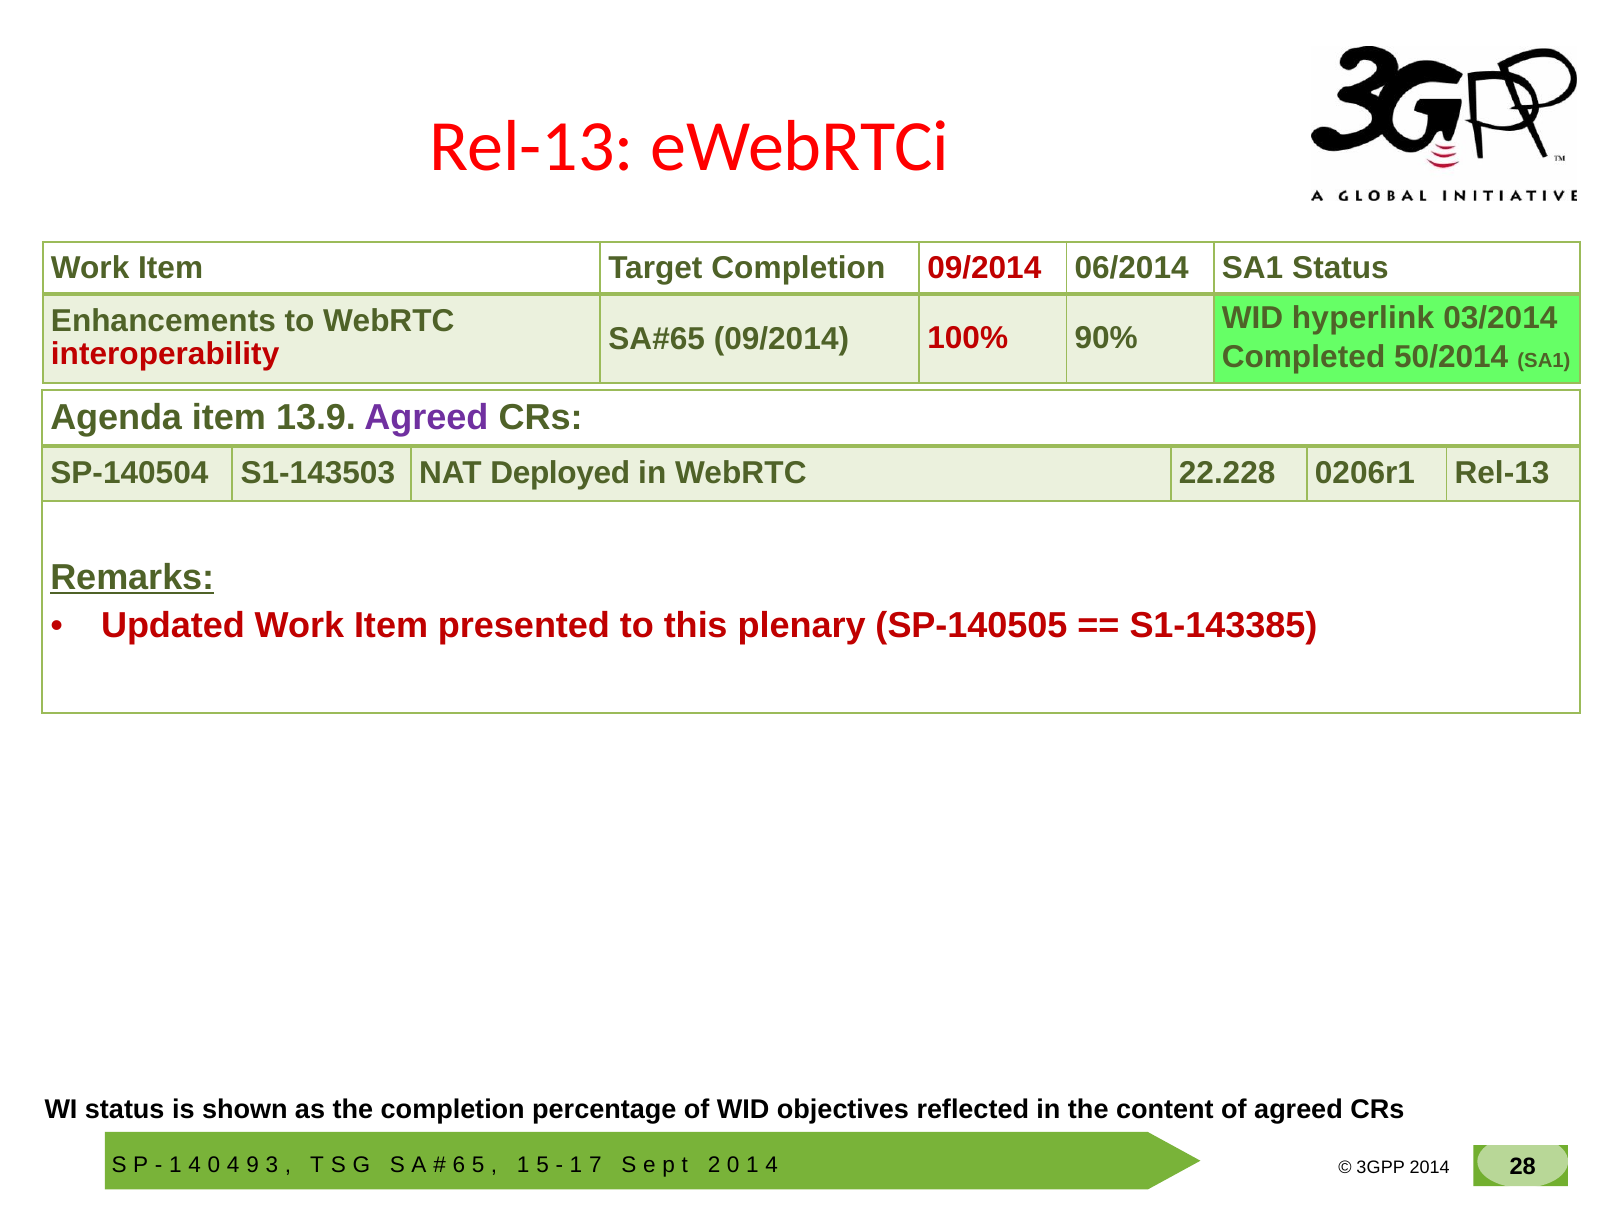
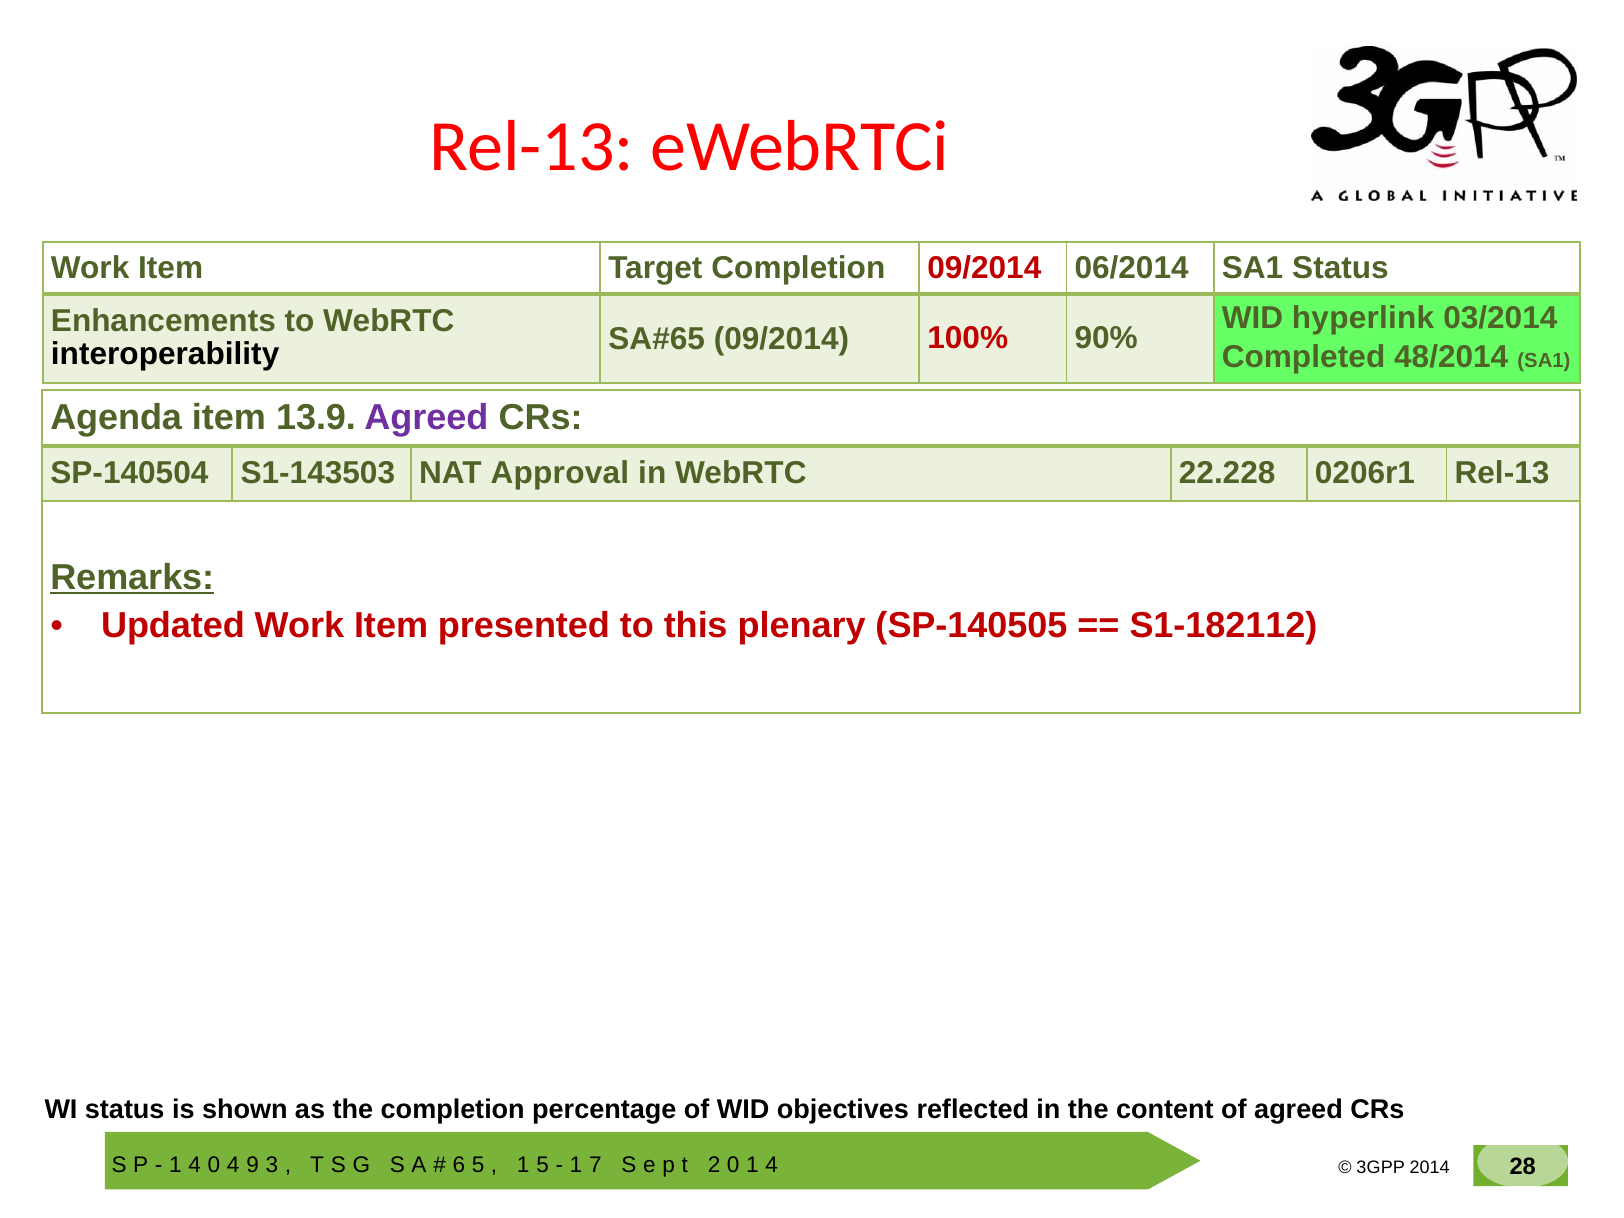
interoperability colour: red -> black (165, 354)
50/2014: 50/2014 -> 48/2014 (1451, 357)
Deployed: Deployed -> Approval (560, 473)
S1-143385: S1-143385 -> S1-182112 (1223, 626)
